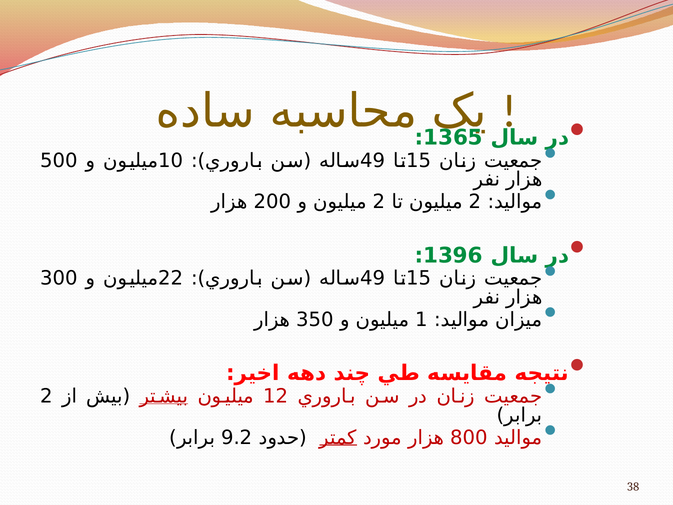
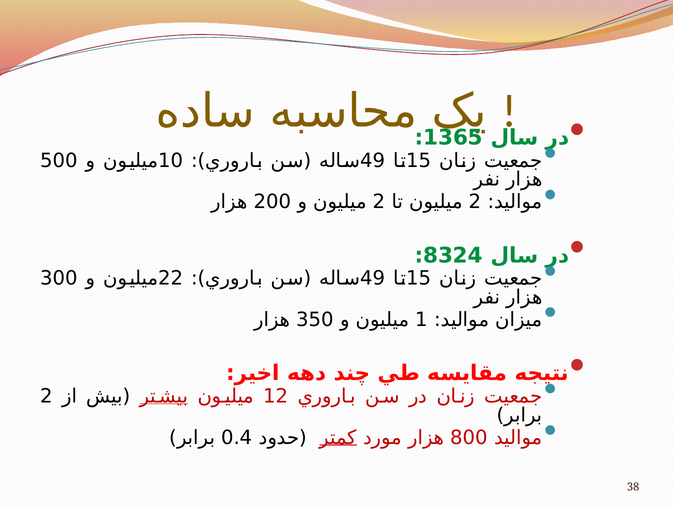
1396: 1396 -> 8324 (453, 255)
9.2: 9.2 -> 0.4 (237, 437)
